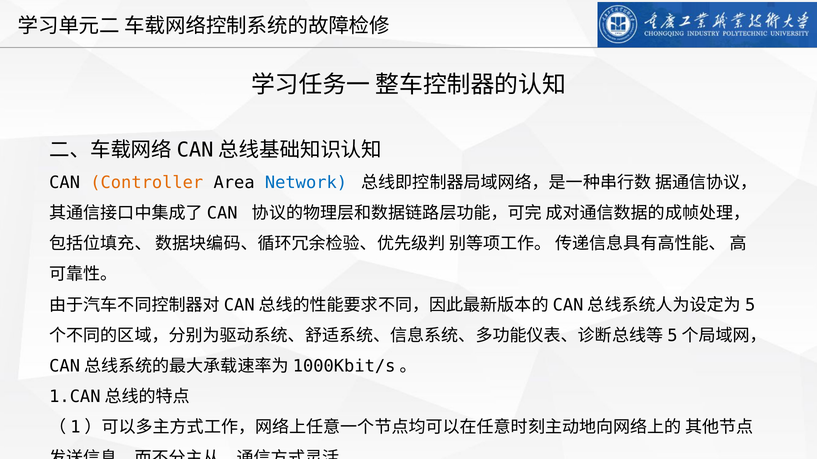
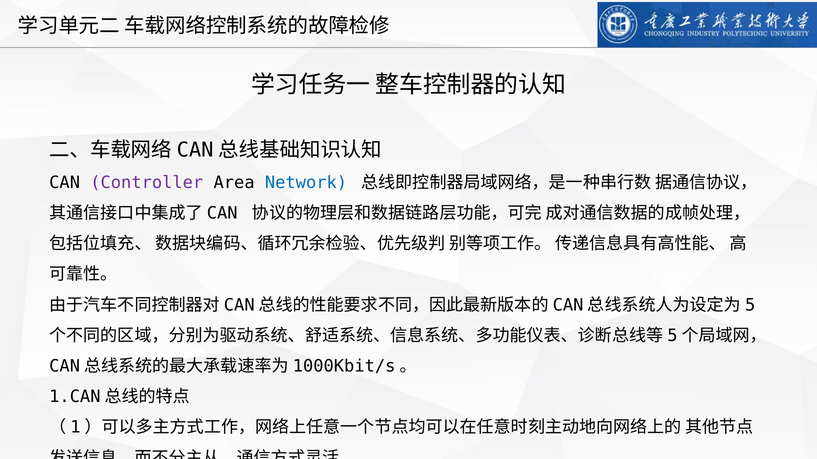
Controller colour: orange -> purple (147, 183)
